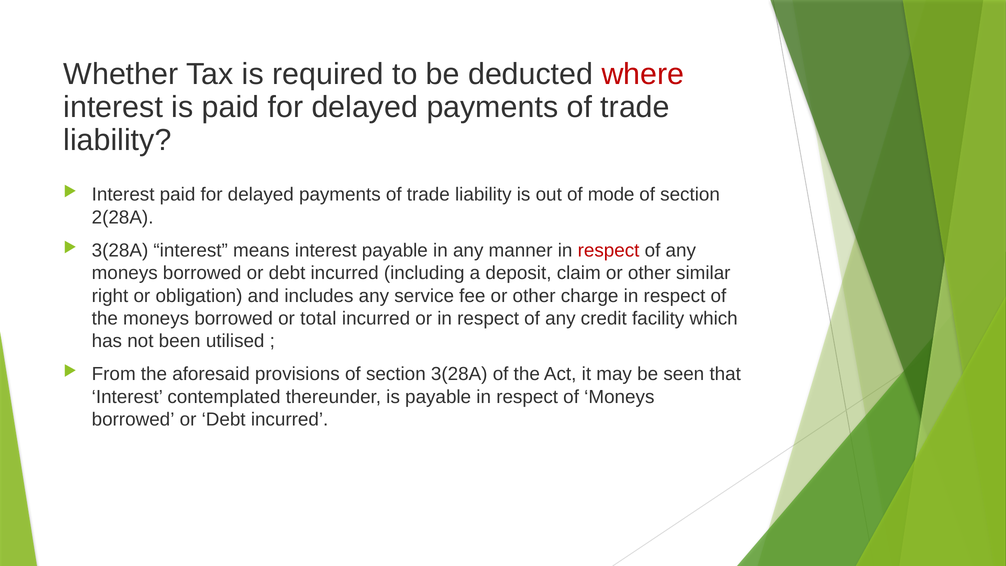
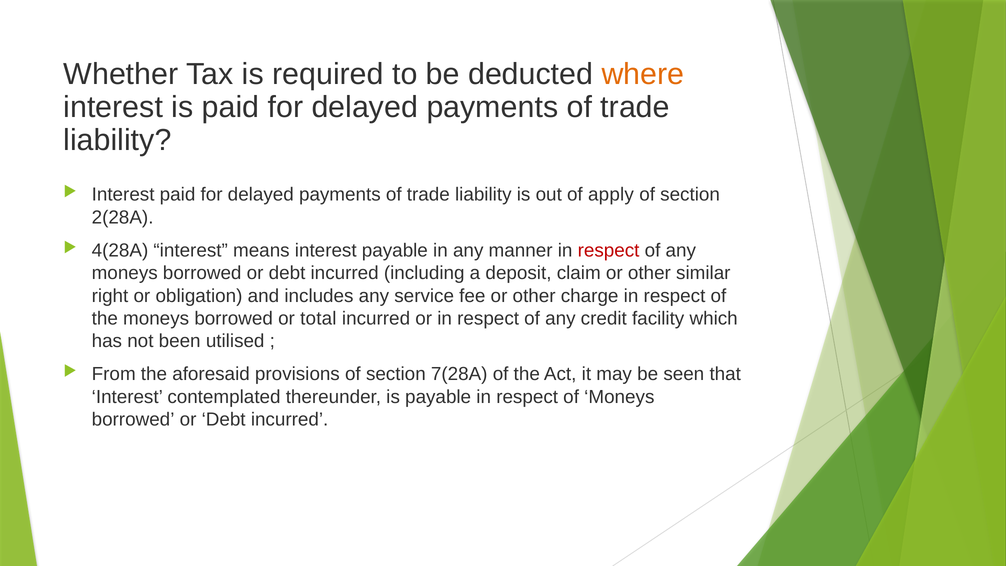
where colour: red -> orange (643, 74)
mode: mode -> apply (611, 195)
3(28A: 3(28A -> 4(28A (120, 250)
section 3(28A: 3(28A -> 7(28A (459, 374)
